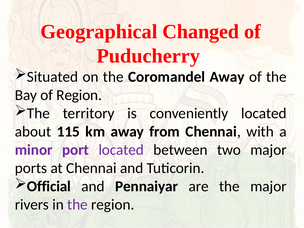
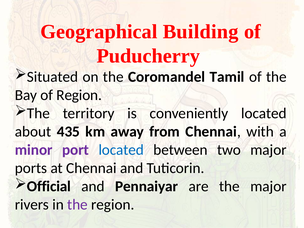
Changed: Changed -> Building (201, 32)
Coromandel Away: Away -> Tamil (227, 77)
115: 115 -> 435 (68, 132)
located colour: purple -> blue (121, 150)
